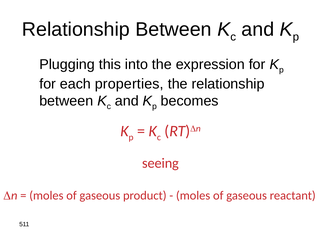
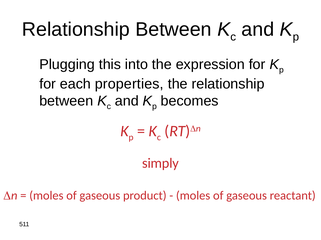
seeing: seeing -> simply (161, 164)
